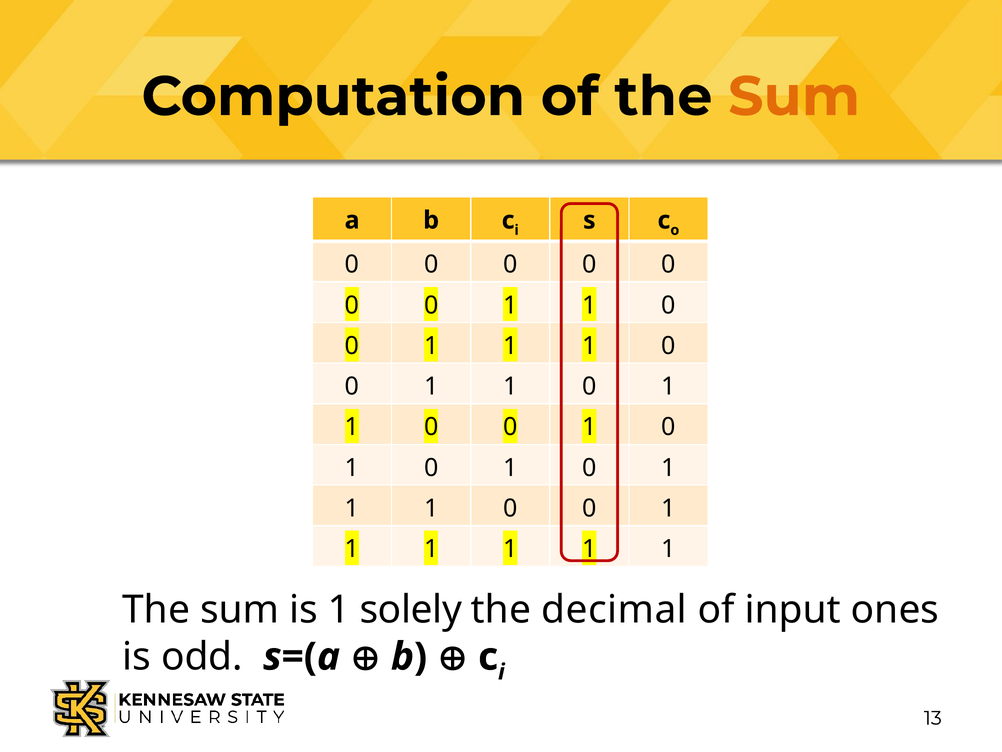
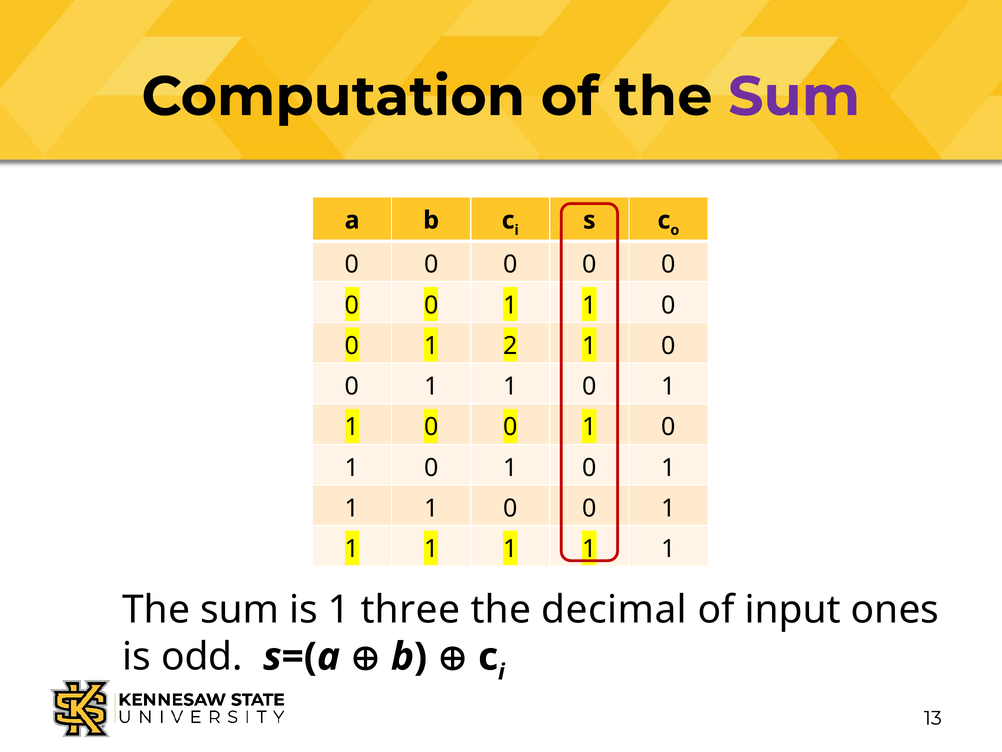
Sum colour: orange -> purple (794, 97)
1: 1 -> 2 (510, 346)
solely: solely -> three (410, 610)
